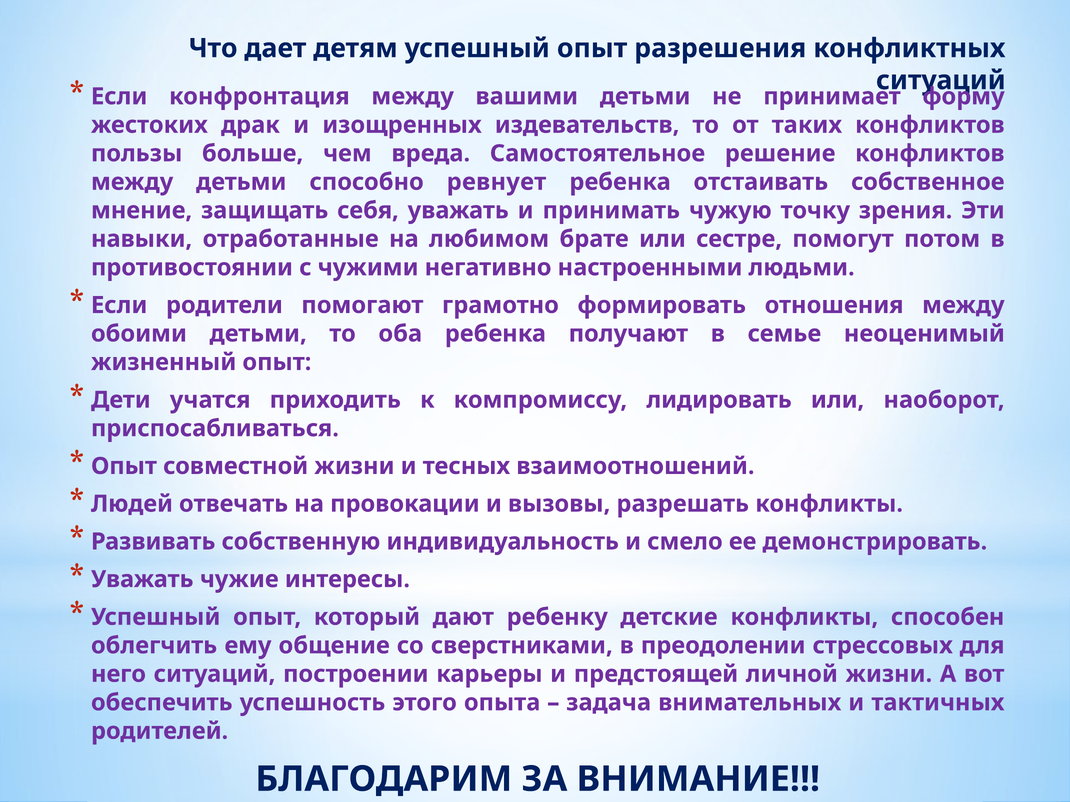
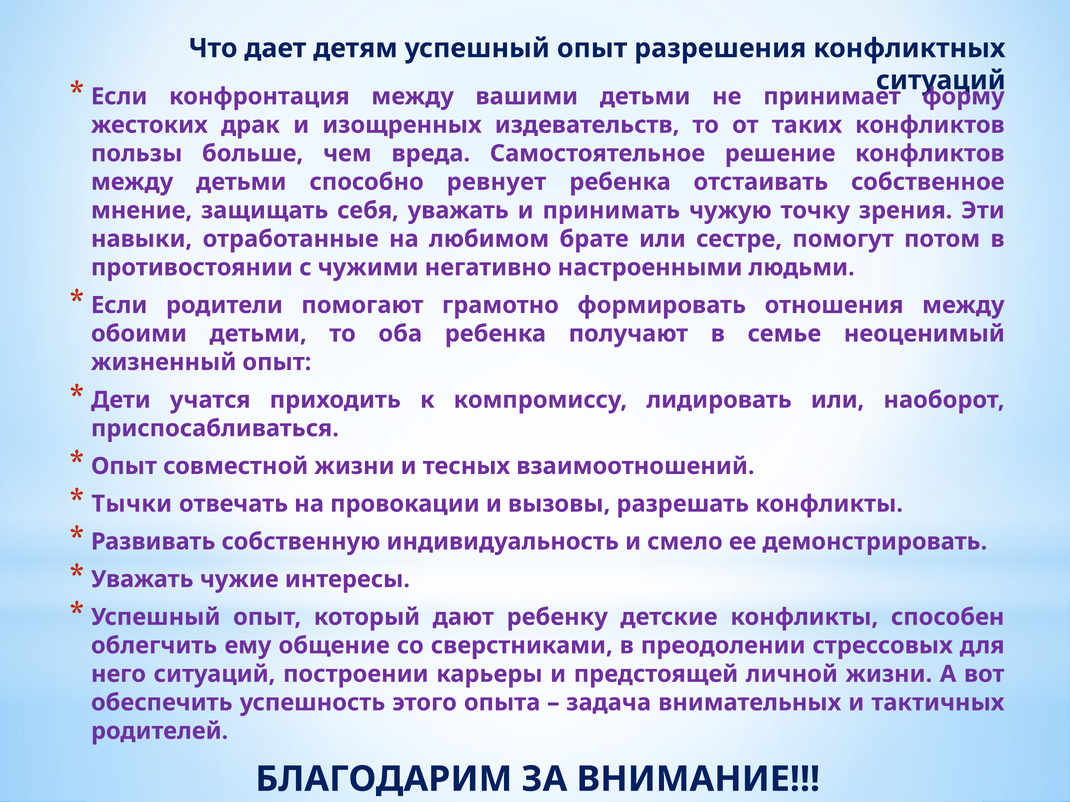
Людей: Людей -> Тычки (132, 504)
